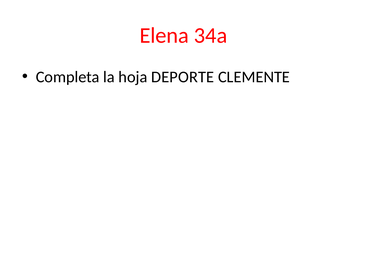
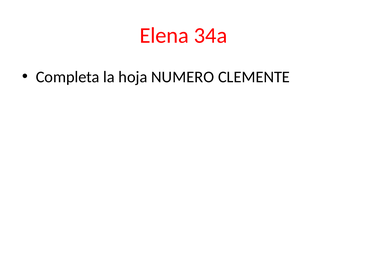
DEPORTE: DEPORTE -> NUMERO (183, 77)
